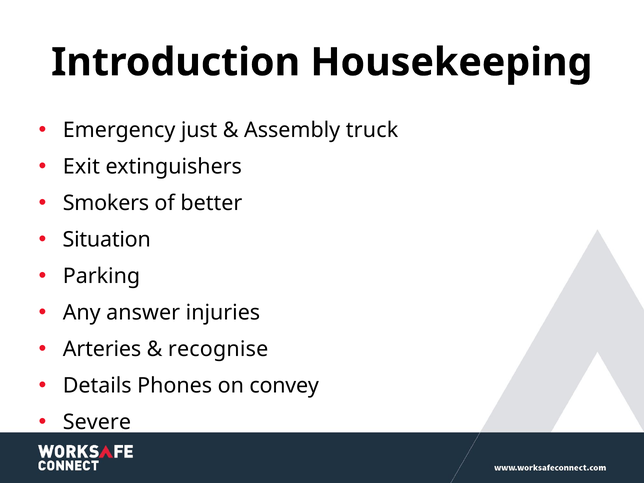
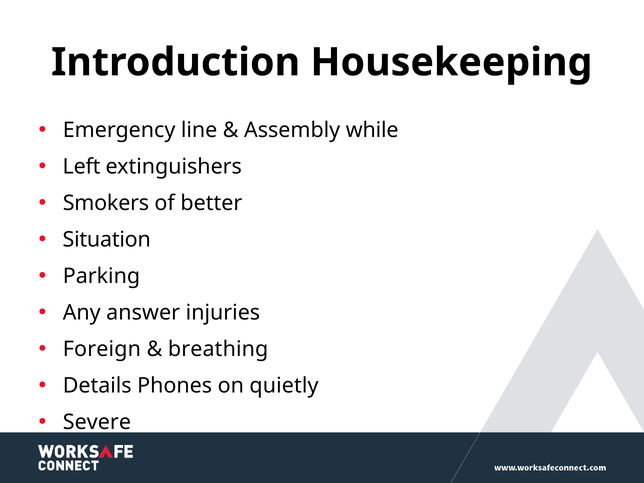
just: just -> line (199, 130)
truck: truck -> while (372, 130)
Exit: Exit -> Left (82, 167)
Arteries: Arteries -> Foreign (102, 349)
recognise: recognise -> breathing (218, 349)
convey: convey -> quietly (284, 386)
